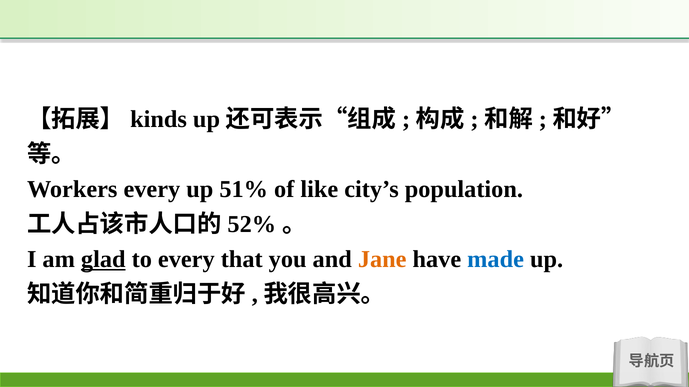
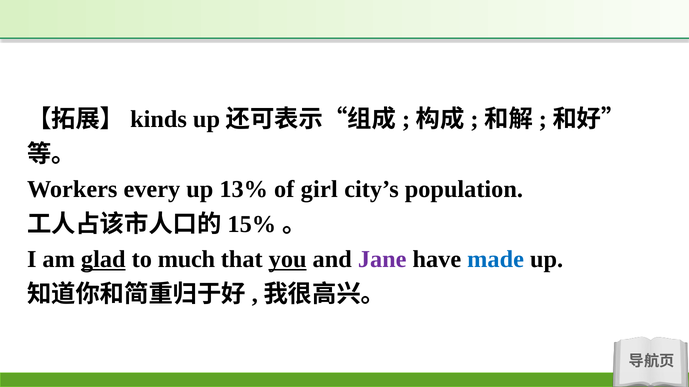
51%: 51% -> 13% (244, 190)
like: like -> girl (319, 190)
52%: 52% -> 15% (252, 225)
to every: every -> much (186, 260)
you underline: none -> present (288, 260)
Jane colour: orange -> purple (382, 260)
